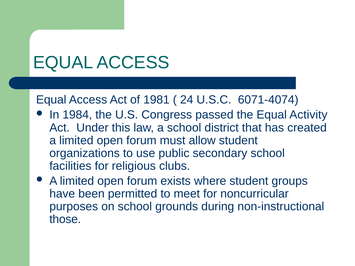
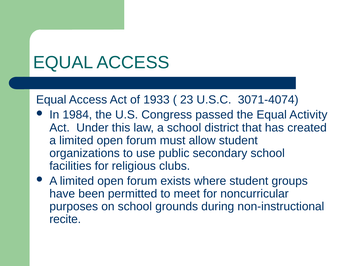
1981: 1981 -> 1933 (156, 100)
24: 24 -> 23 (187, 100)
6071-4074: 6071-4074 -> 3071-4074 (268, 100)
those: those -> recite (65, 220)
